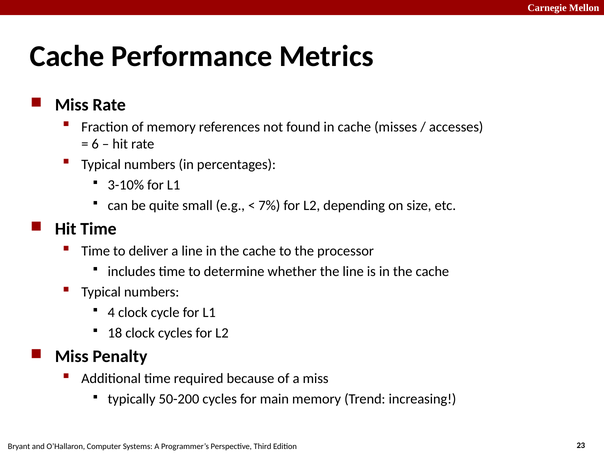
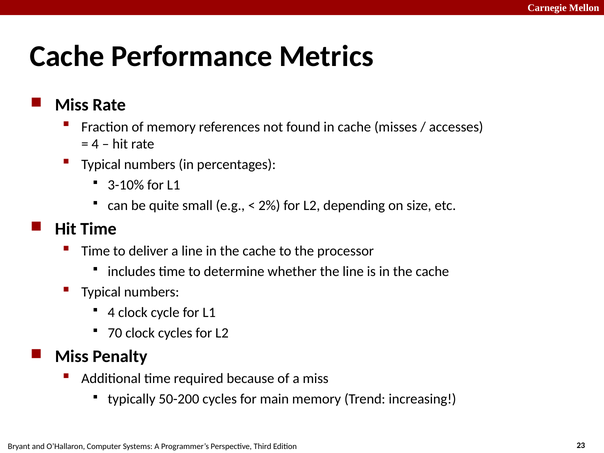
6: 6 -> 4 (95, 144)
7%: 7% -> 2% (269, 206)
18: 18 -> 70 (115, 333)
